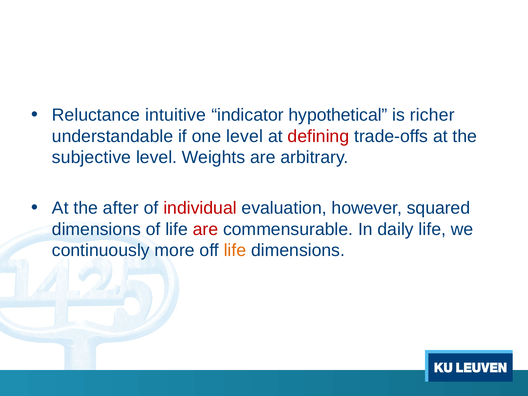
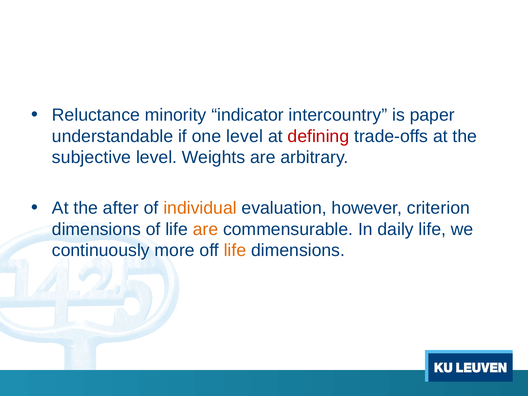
intuitive: intuitive -> minority (176, 115)
hypothetical: hypothetical -> intercountry (338, 115)
richer: richer -> paper (432, 115)
individual colour: red -> orange (200, 208)
squared: squared -> criterion (438, 208)
are colour: red -> orange (205, 229)
